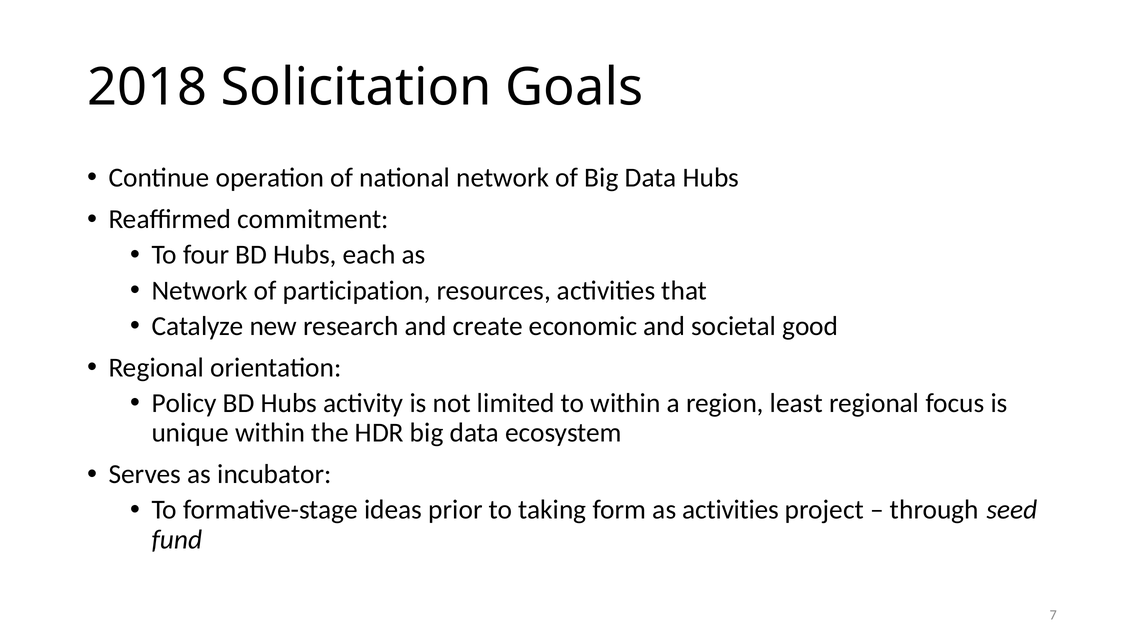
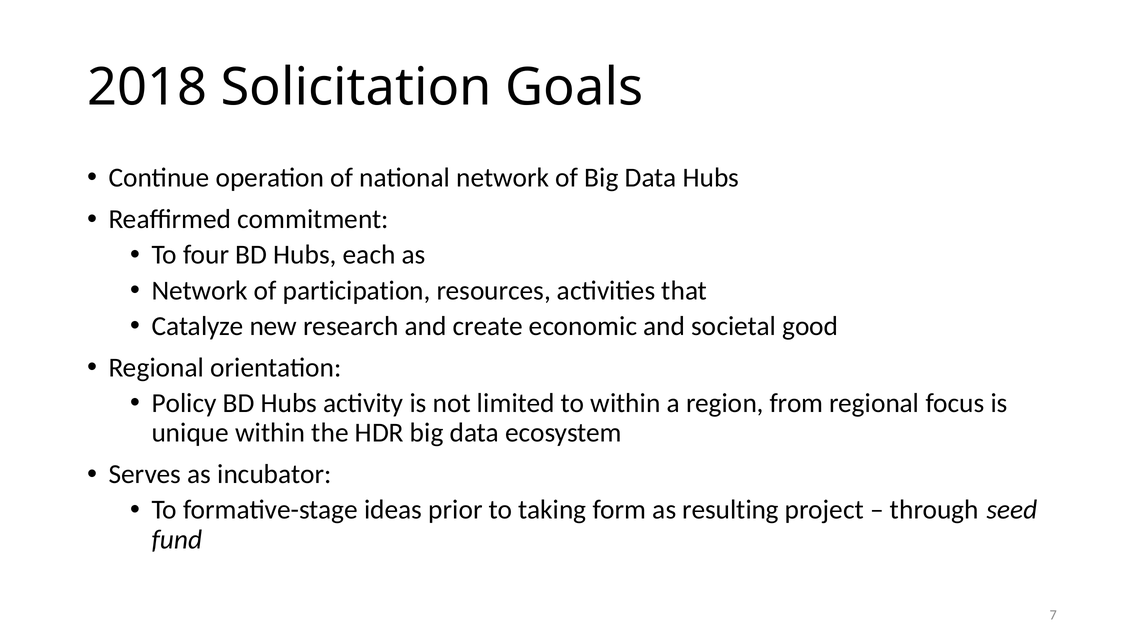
least: least -> from (797, 403)
as activities: activities -> resulting (731, 510)
